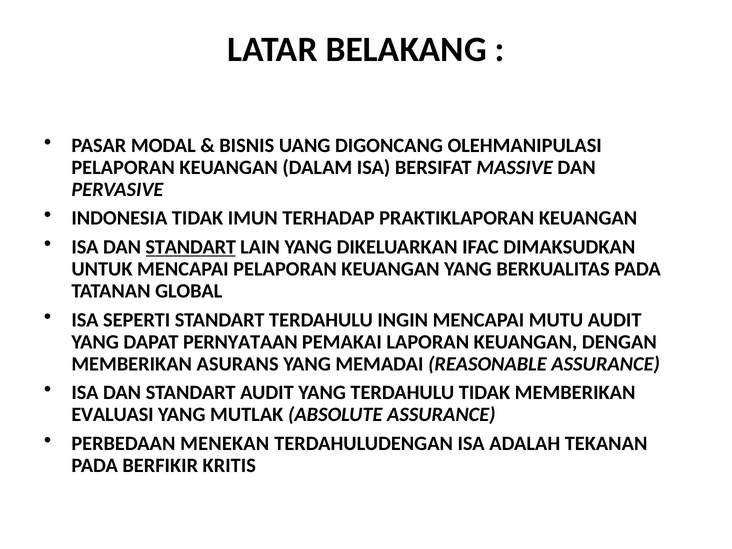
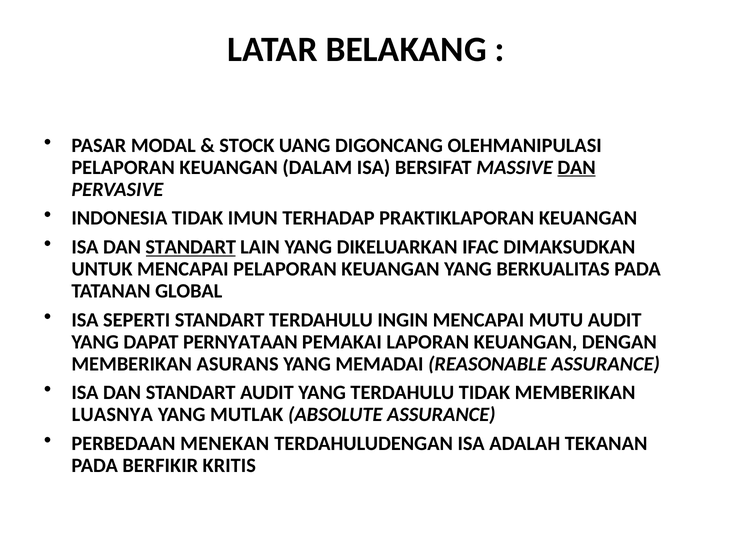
BISNIS: BISNIS -> STOCK (247, 145)
DAN underline: none -> present (577, 167)
EVALUASI: EVALUASI -> LUASNYA (112, 415)
